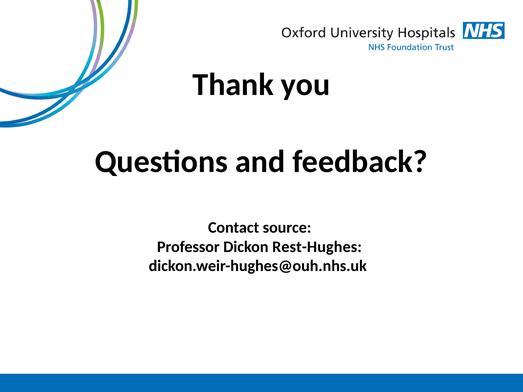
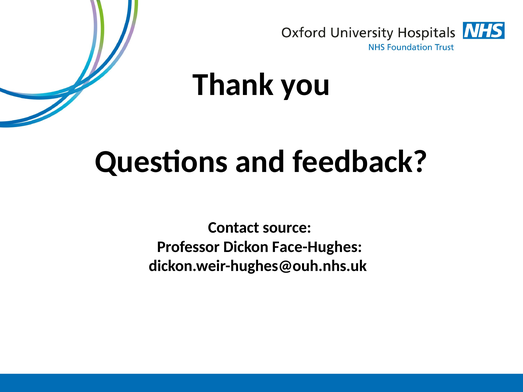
Rest-Hughes: Rest-Hughes -> Face-Hughes (317, 247)
